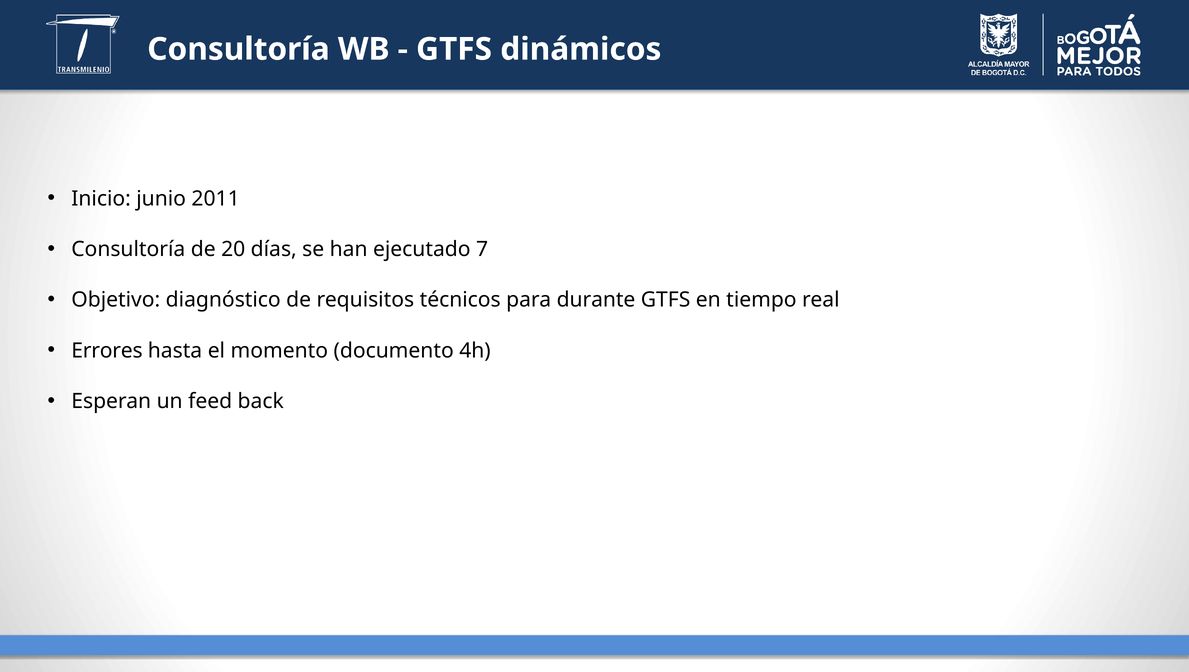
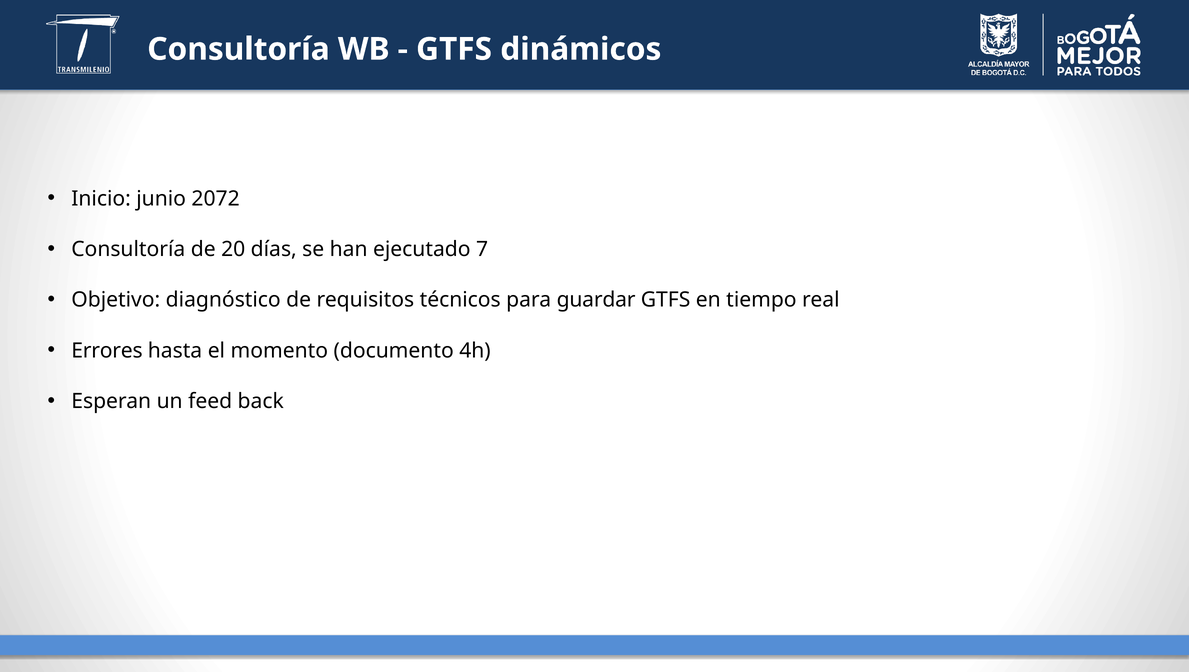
2011: 2011 -> 2072 (216, 198)
durante: durante -> guardar (596, 300)
